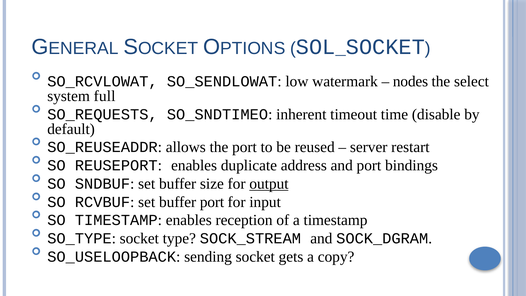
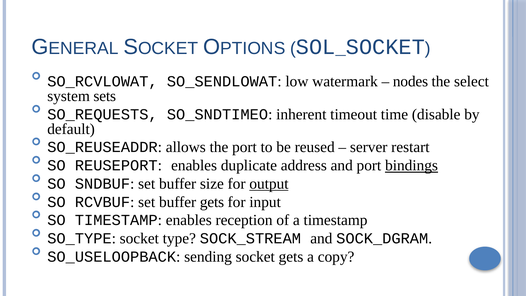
full: full -> sets (105, 96)
bindings underline: none -> present (411, 165)
buffer port: port -> gets (212, 202)
